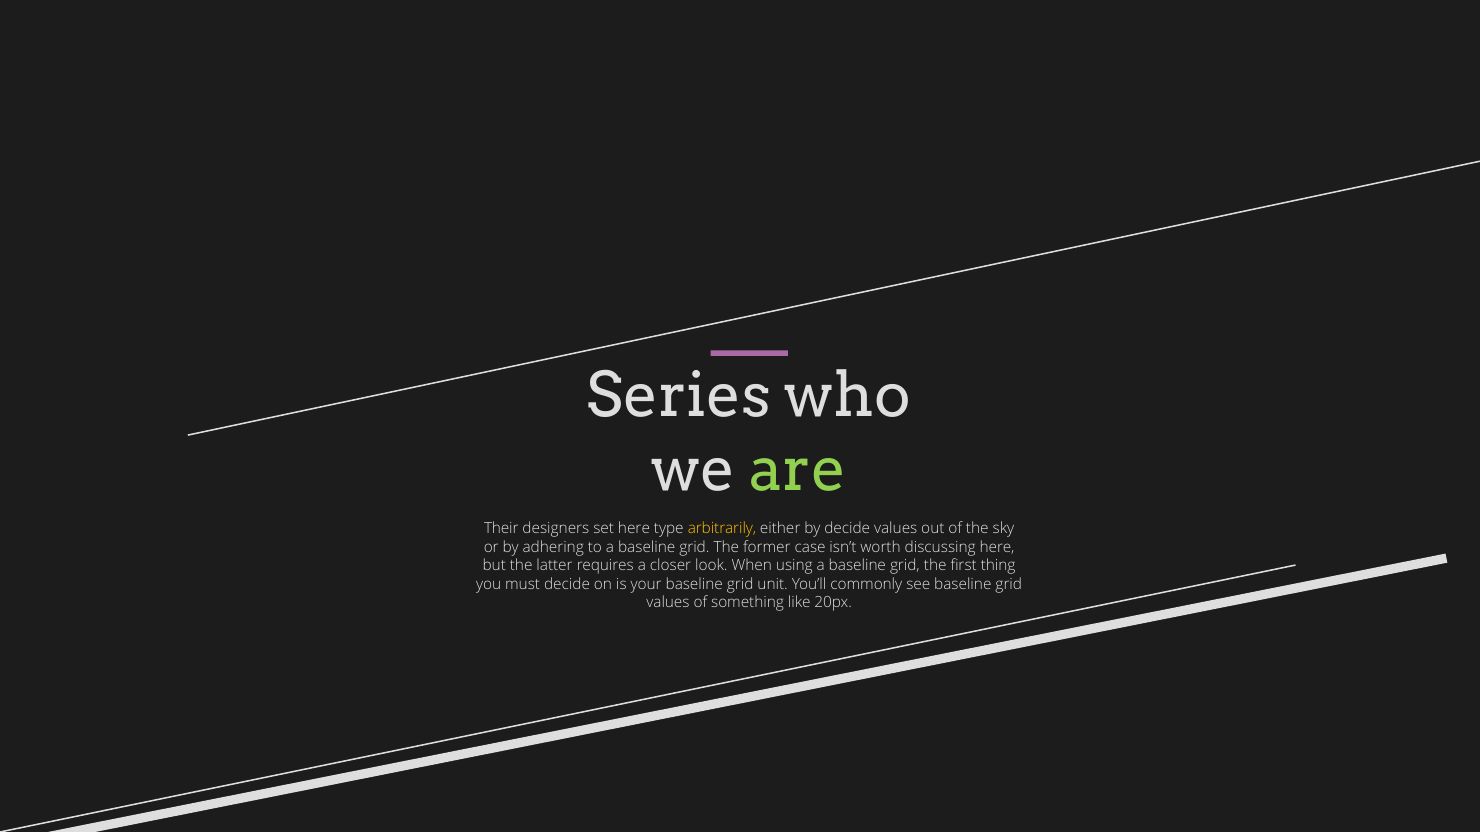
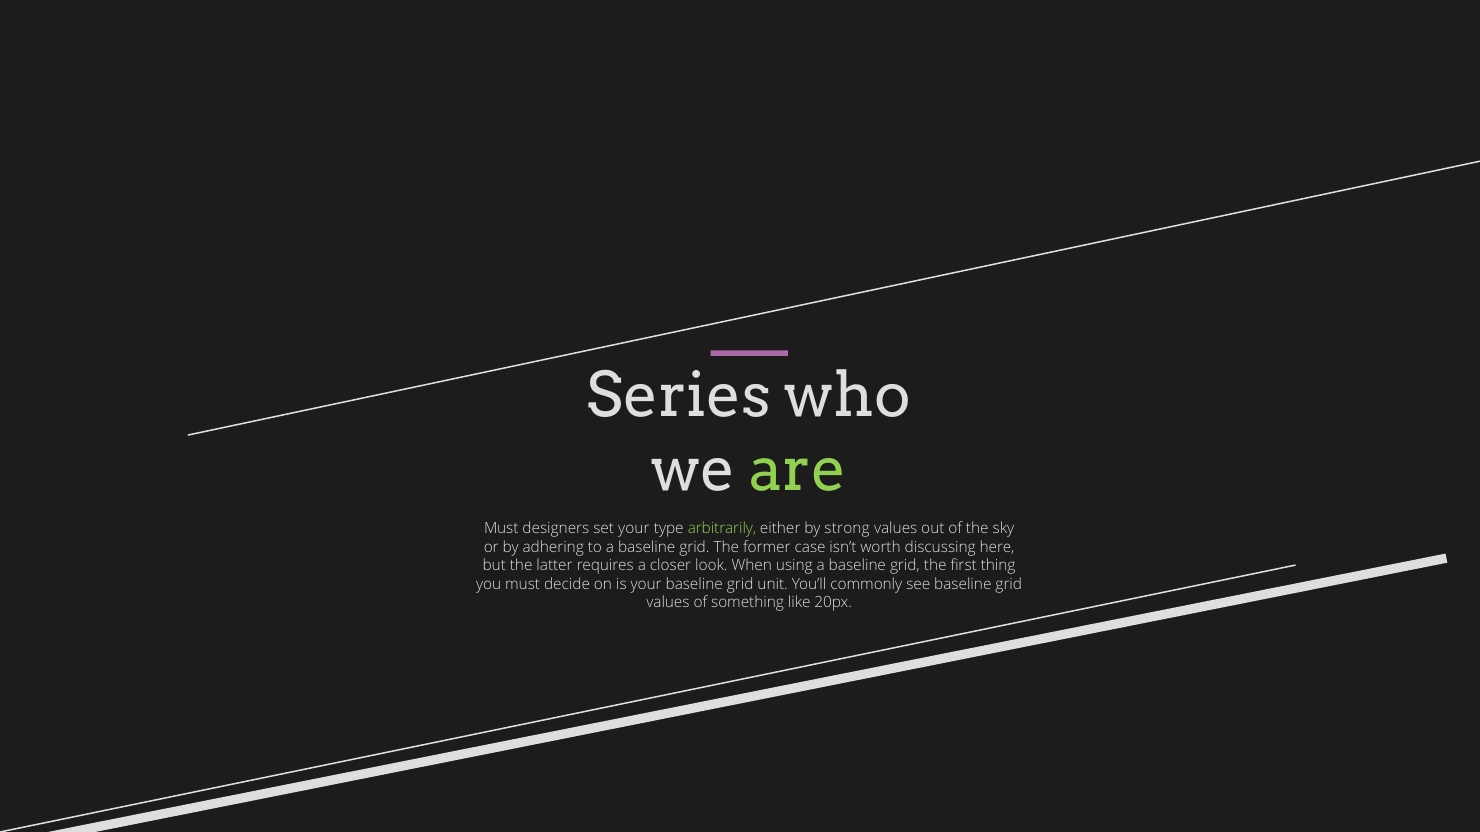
Their: Their -> Must (501, 529)
set here: here -> your (634, 529)
arbitrarily colour: yellow -> light green (722, 529)
by decide: decide -> strong (847, 529)
